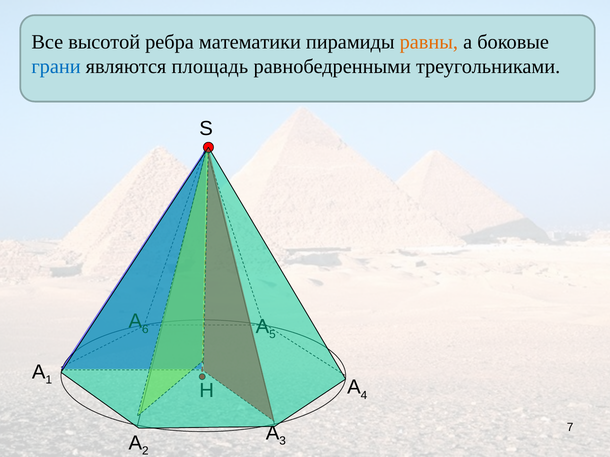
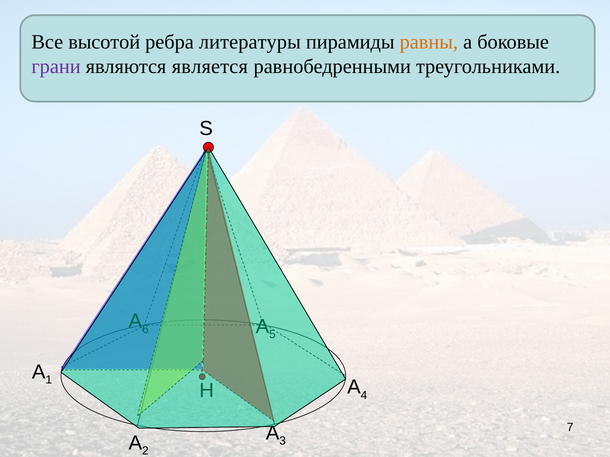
математики: математики -> литературы (250, 42)
грани colour: blue -> purple (56, 66)
площадь: площадь -> является (210, 66)
